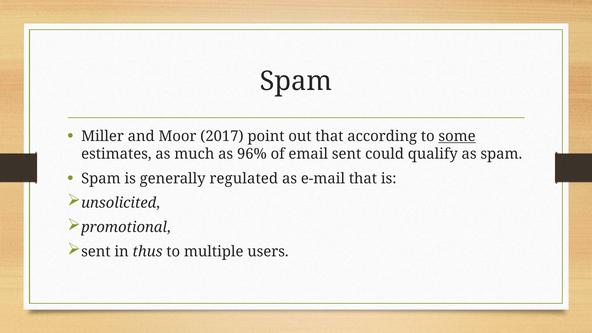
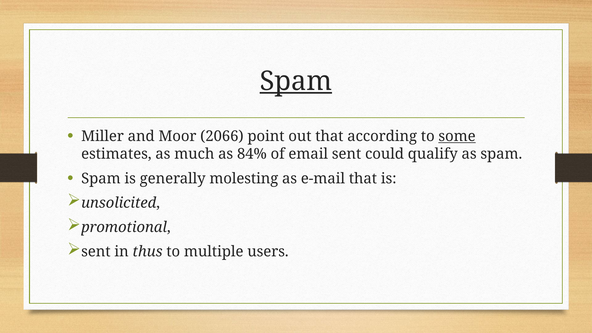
Spam underline: none -> present (296, 81)
2017: 2017 -> 2066 (222, 136)
96%: 96% -> 84% (252, 154)
regulated: regulated -> molesting (244, 178)
